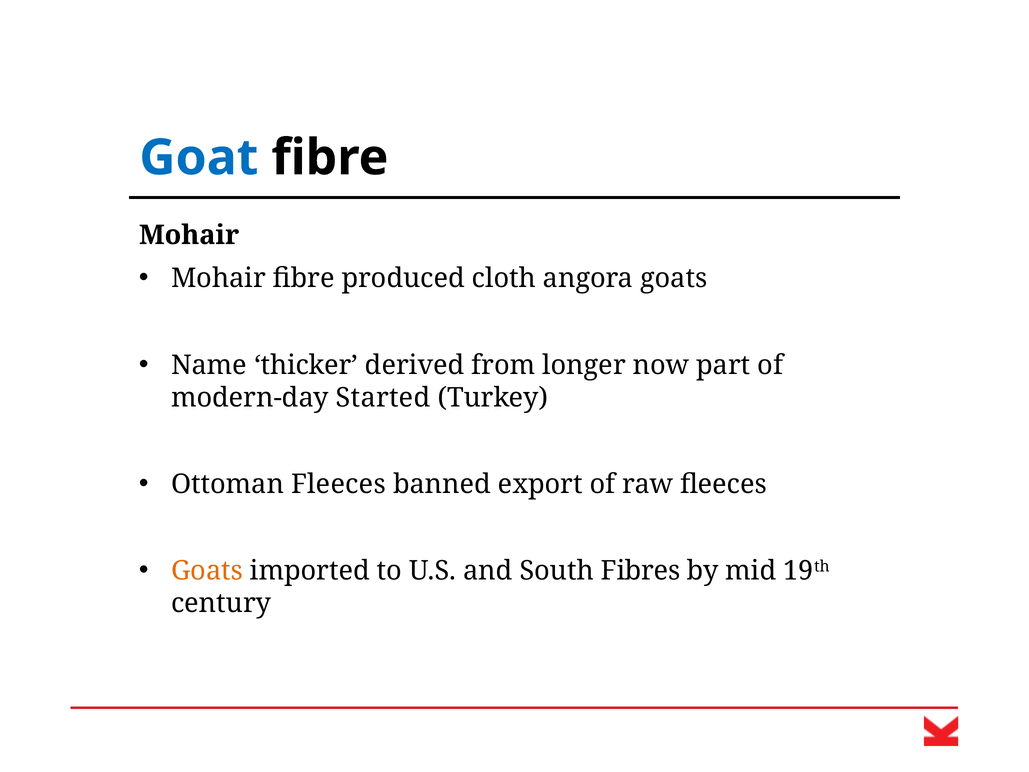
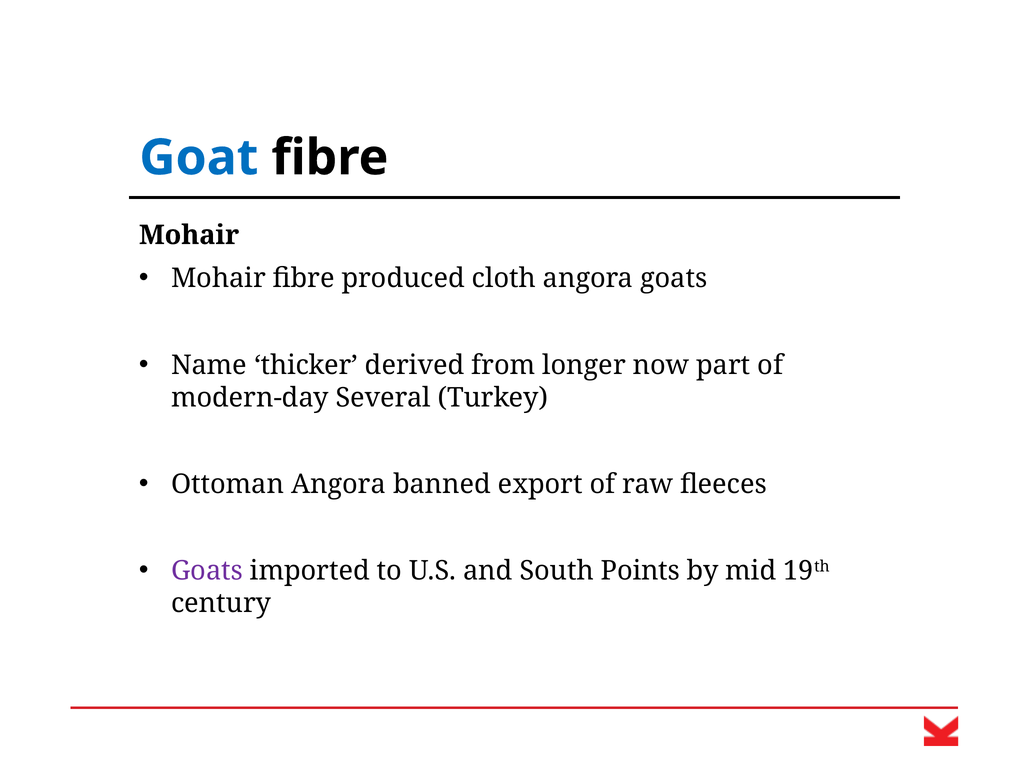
Started: Started -> Several (383, 398)
Ottoman Fleeces: Fleeces -> Angora (339, 484)
Goats colour: orange -> purple (207, 571)
Fibres: Fibres -> Points (641, 571)
